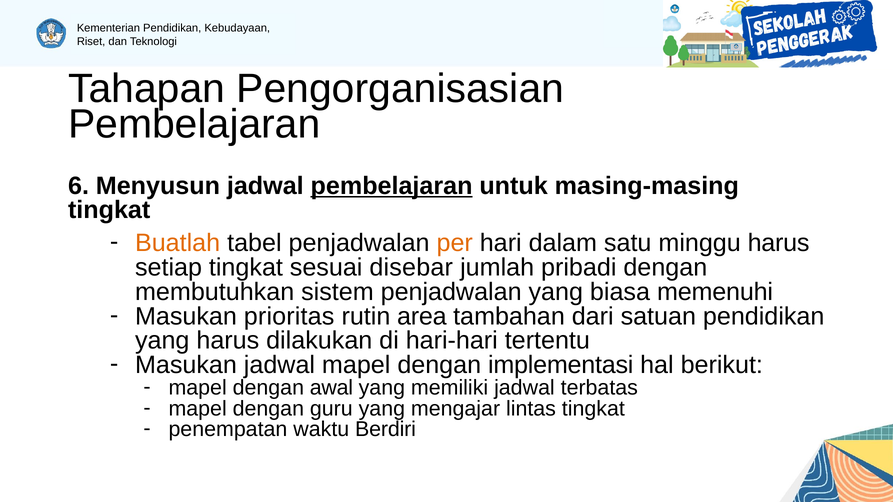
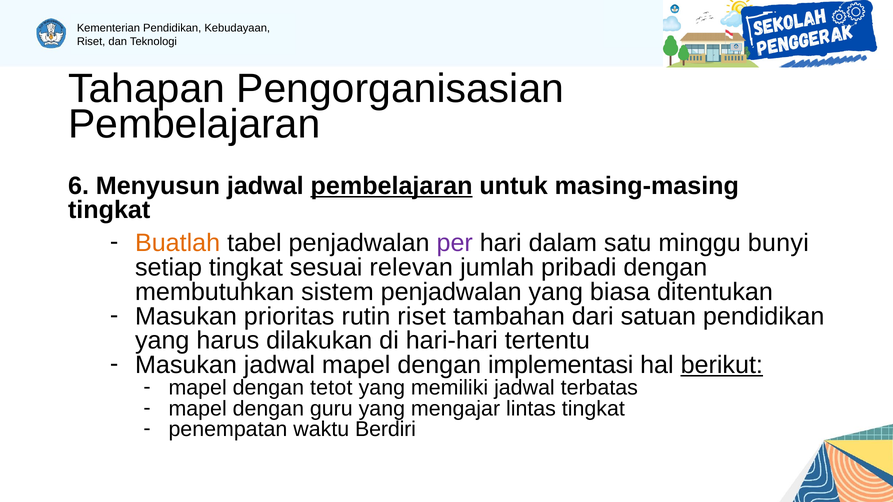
per colour: orange -> purple (455, 243)
minggu harus: harus -> bunyi (778, 243)
disebar: disebar -> relevan (411, 268)
memenuhi: memenuhi -> ditentukan (715, 292)
rutin area: area -> riset (422, 316)
berikut underline: none -> present (722, 365)
awal: awal -> tetot (331, 388)
